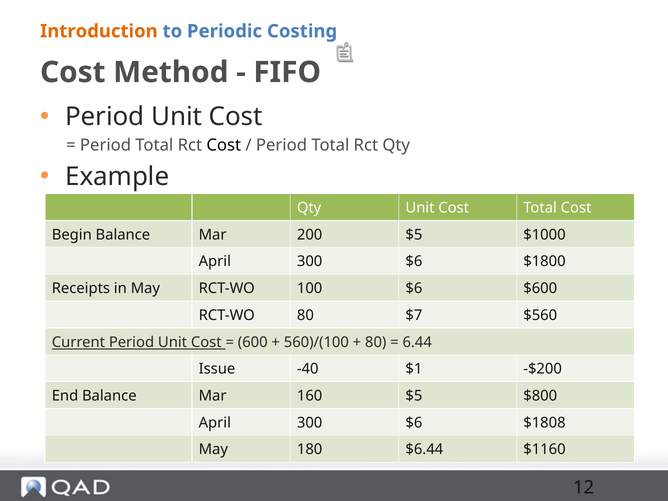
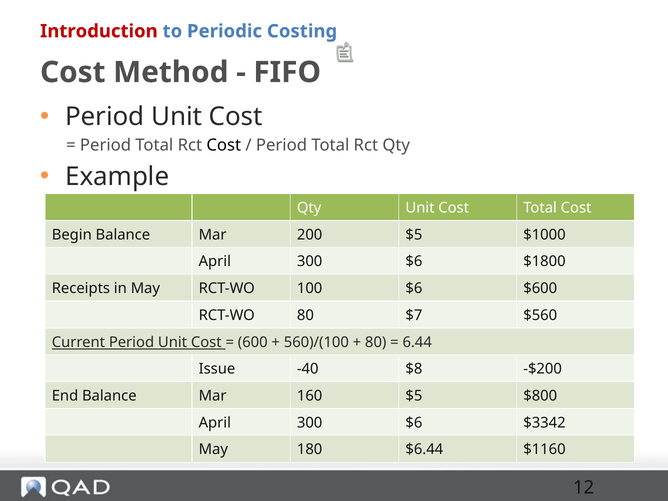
Introduction colour: orange -> red (99, 31)
$1: $1 -> $8 (414, 369)
$1808: $1808 -> $3342 (544, 423)
